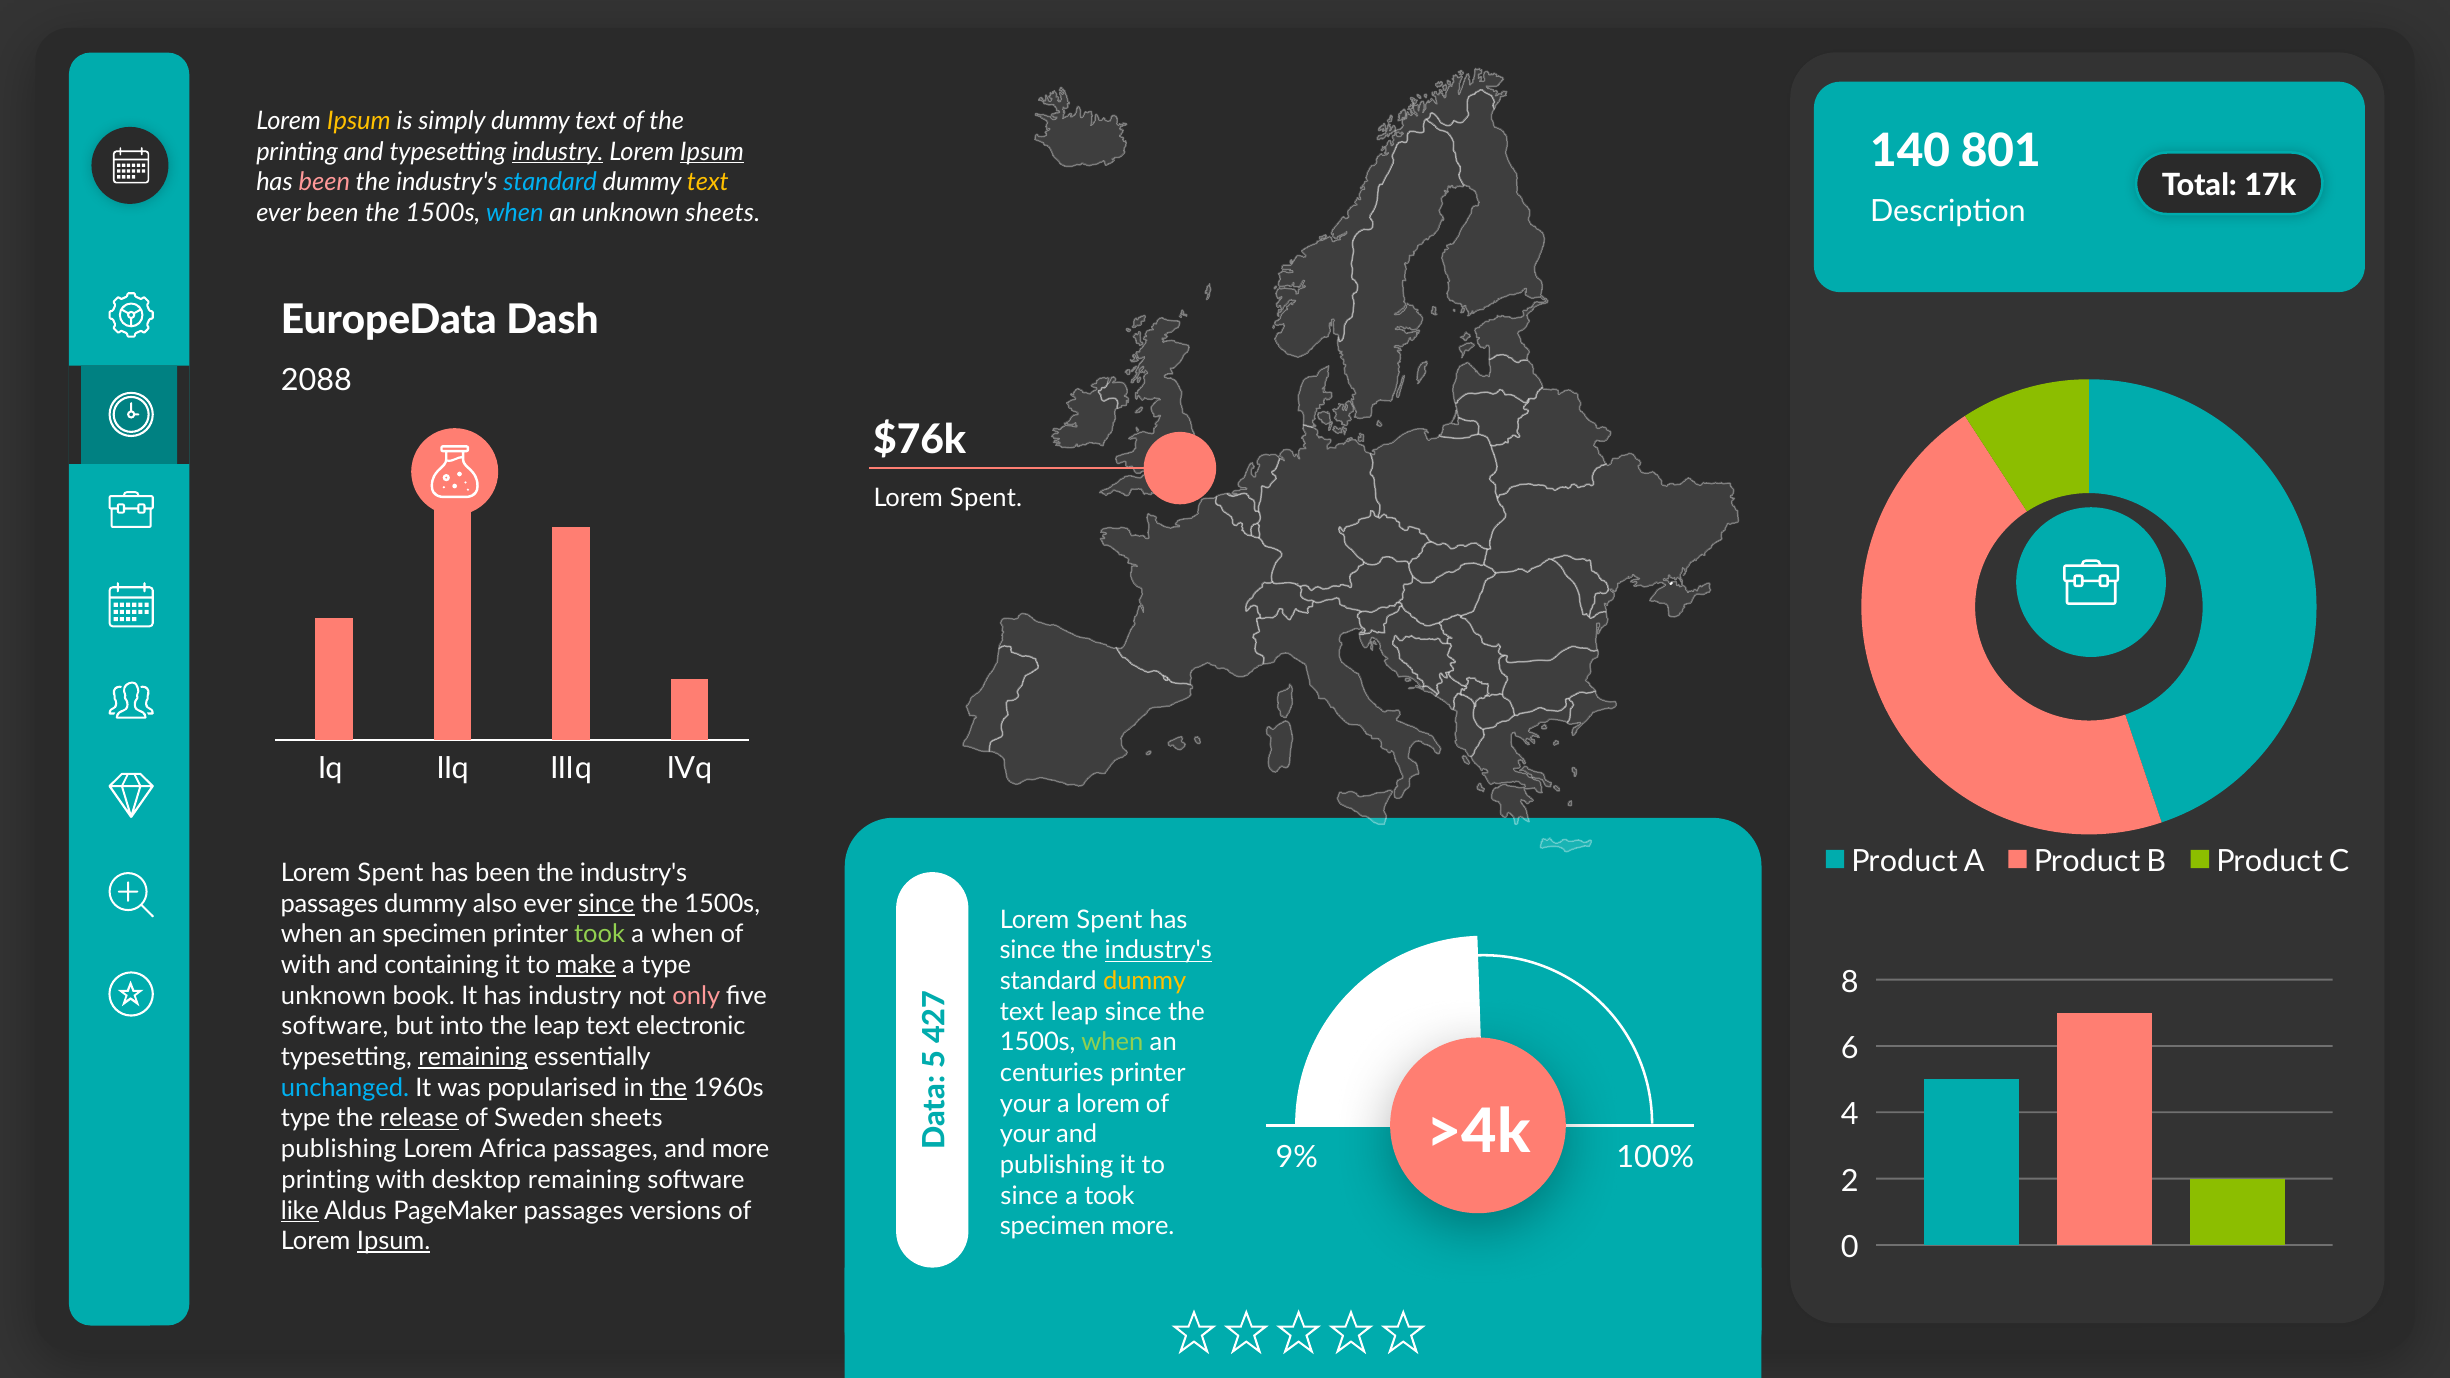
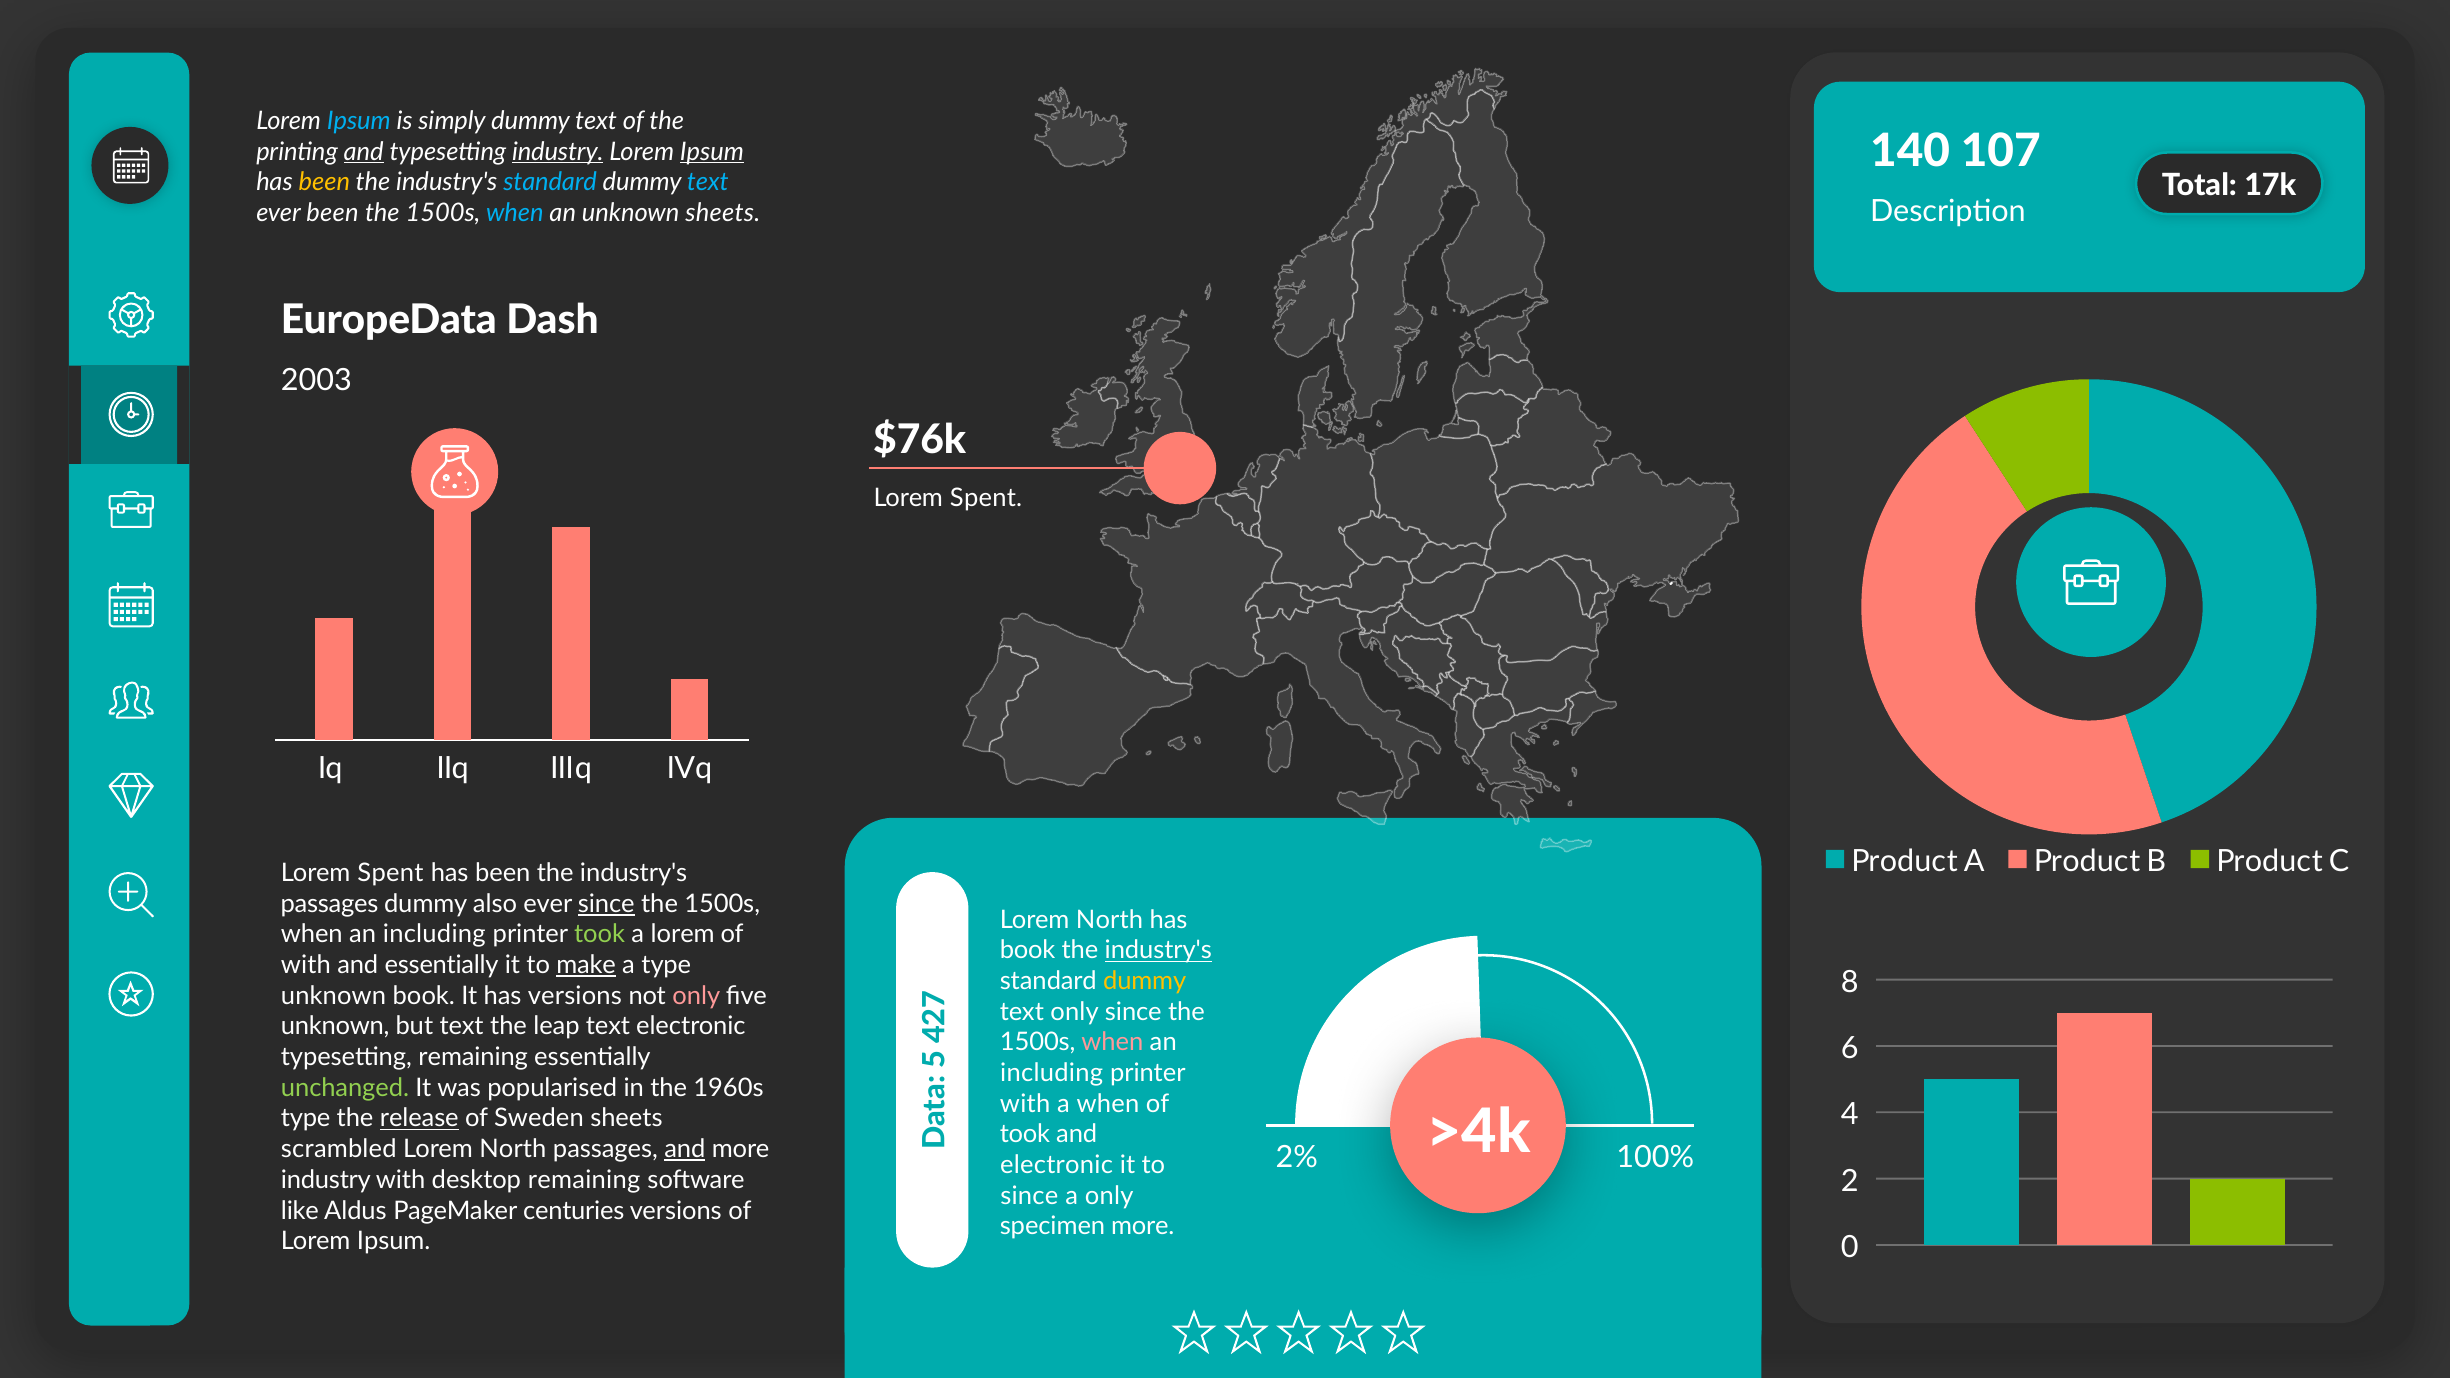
Ipsum colour: yellow -> light blue (359, 121)
801: 801 -> 107 (2001, 152)
and underline: none -> present (364, 152)
been colour: pink -> yellow (324, 182)
text colour: yellow -> light blue (708, 182)
2088: 2088 -> 2003 (316, 380)
Spent: Spent -> North (1109, 920)
specimen: specimen -> including (434, 935)
a when: when -> lorem (683, 935)
since: since -> book (1028, 950)
and containing: containing -> essentially (442, 965)
has industry: industry -> versions (575, 996)
text leap: leap -> only (1075, 1012)
software: software -> unknown (335, 1027)
but into: into -> text (462, 1027)
when colour: light green -> pink (1112, 1042)
remaining underline: present -> none (473, 1057)
centuries: centuries -> including (1052, 1073)
unchanged colour: light blue -> light green (345, 1088)
the underline: present -> none (669, 1088)
your: your -> with (1025, 1104)
a lorem: lorem -> when (1108, 1104)
your: your -> took (1025, 1135)
publishing: publishing -> scrambled (339, 1149)
Africa: Africa -> North (513, 1149)
and underline: none -> present (685, 1149)
9%: 9% -> 2% (1297, 1158)
publishing: publishing -> electronic (1057, 1165)
printing: printing -> industry (326, 1180)
a took: took -> only (1109, 1196)
like underline: present -> none (300, 1211)
PageMaker passages: passages -> centuries (574, 1211)
Ipsum underline: present -> none (394, 1241)
